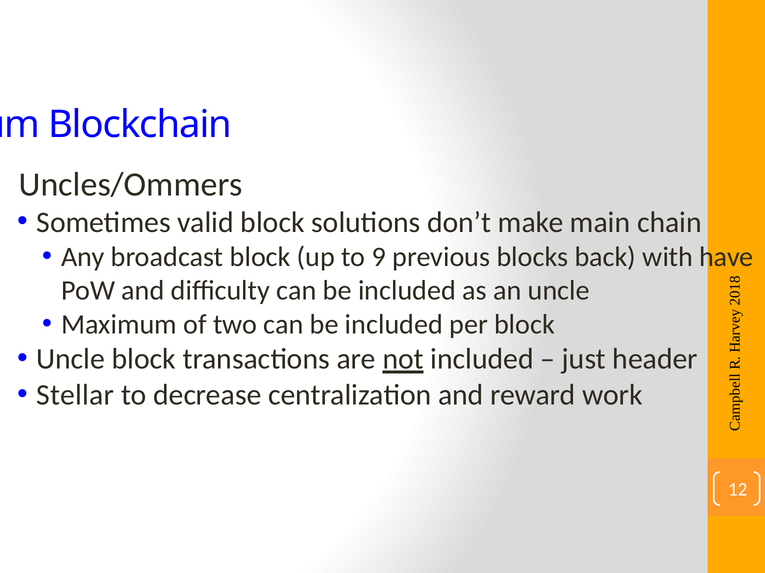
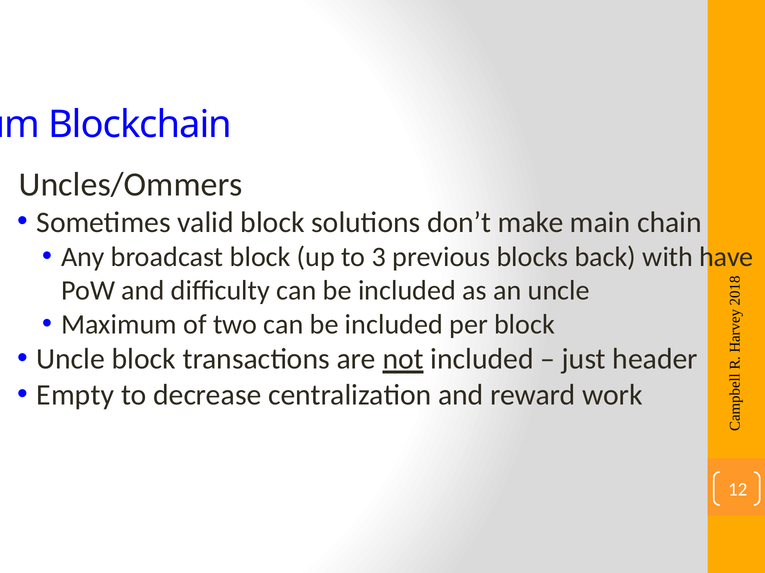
9: 9 -> 3 (379, 257)
Stellar: Stellar -> Empty (75, 395)
